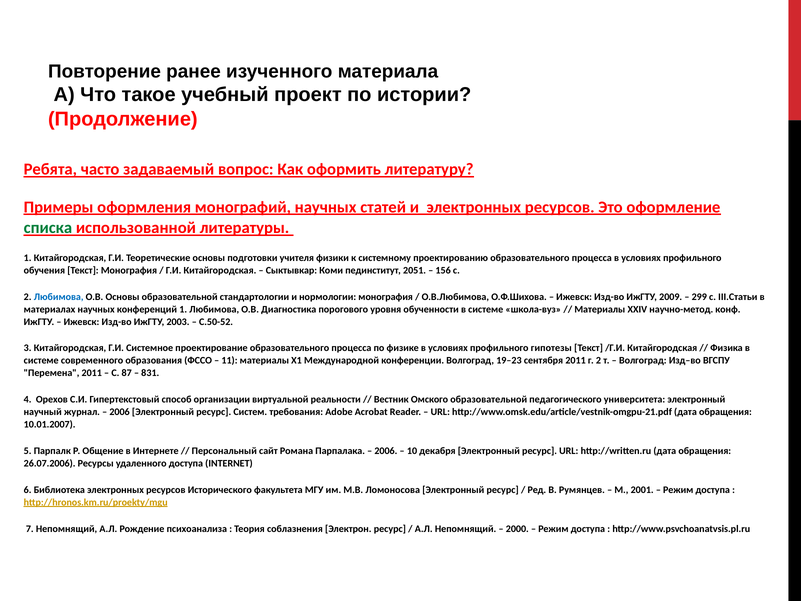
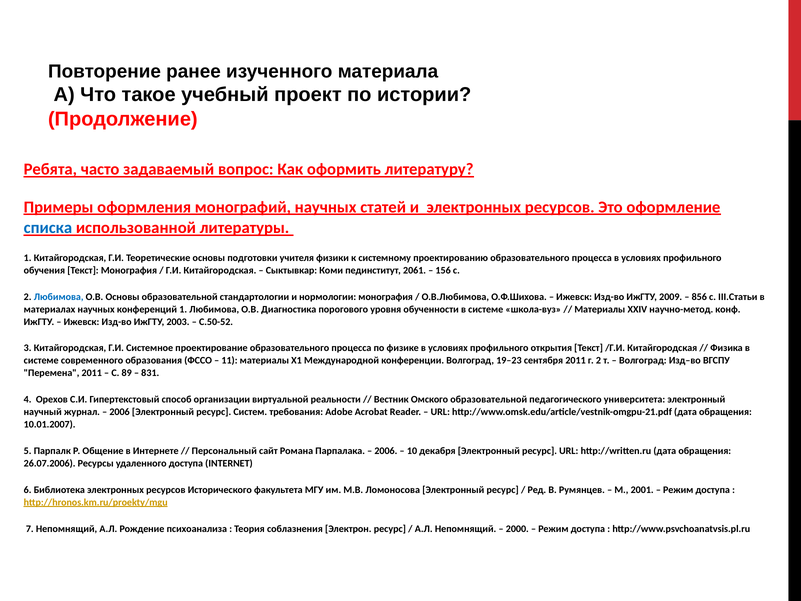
списка colour: green -> blue (48, 228)
2051: 2051 -> 2061 (415, 270)
299: 299 -> 856 (699, 297)
гипотезы: гипотезы -> открытия (551, 348)
87: 87 -> 89 (127, 373)
